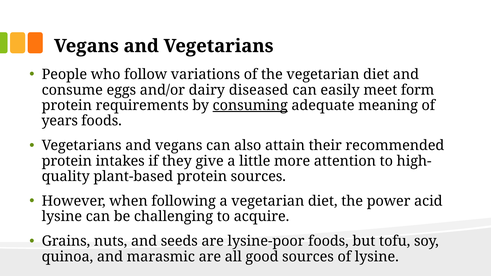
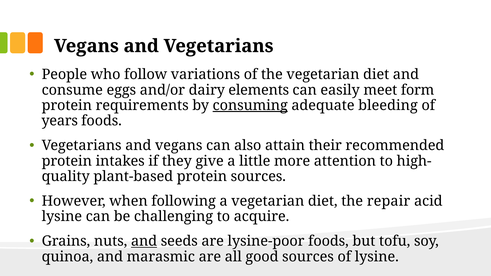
diseased: diseased -> elements (259, 90)
meaning: meaning -> bleeding (388, 106)
power: power -> repair (389, 201)
and underline: none -> present (144, 241)
